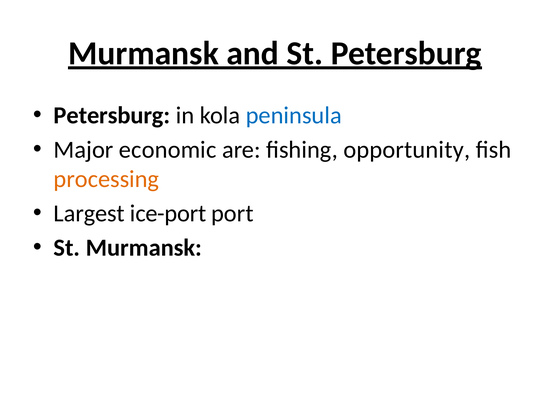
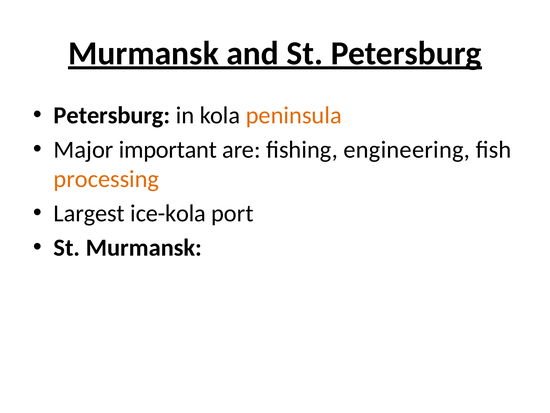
peninsula colour: blue -> orange (294, 115)
economic: economic -> important (168, 150)
opportunity: opportunity -> engineering (407, 150)
ice-port: ice-port -> ice-kola (168, 213)
